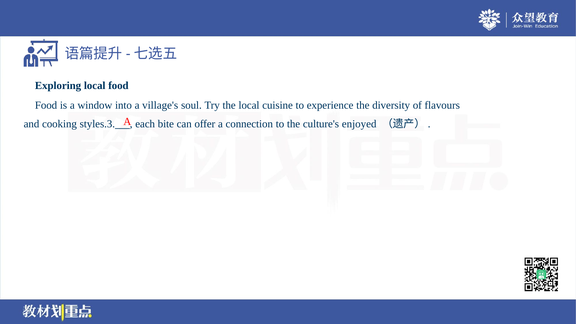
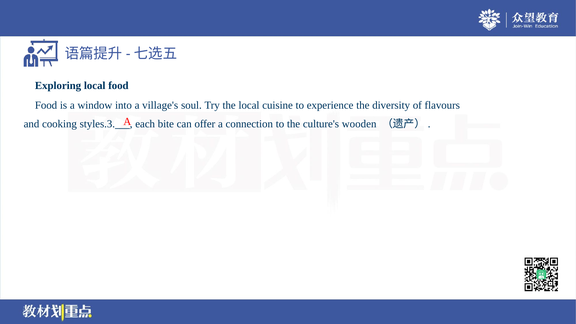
enjoyed: enjoyed -> wooden (359, 124)
